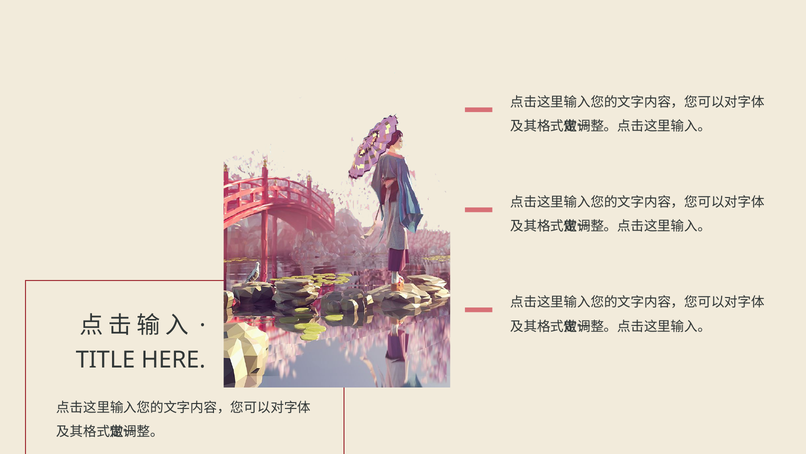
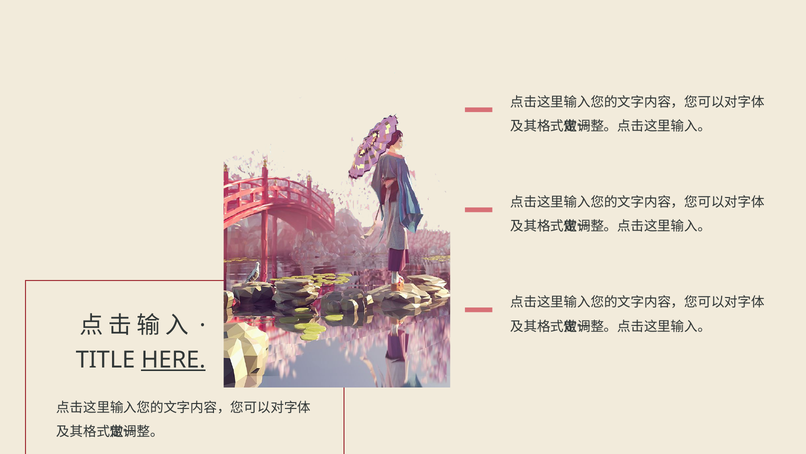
HERE underline: none -> present (173, 360)
